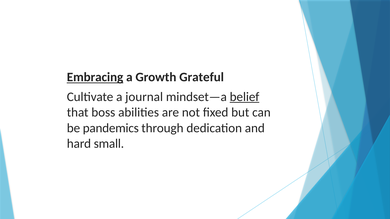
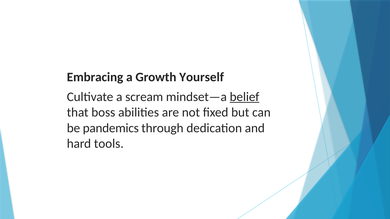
Embracing underline: present -> none (95, 77)
Grateful: Grateful -> Yourself (202, 77)
journal: journal -> scream (144, 97)
small: small -> tools (109, 144)
